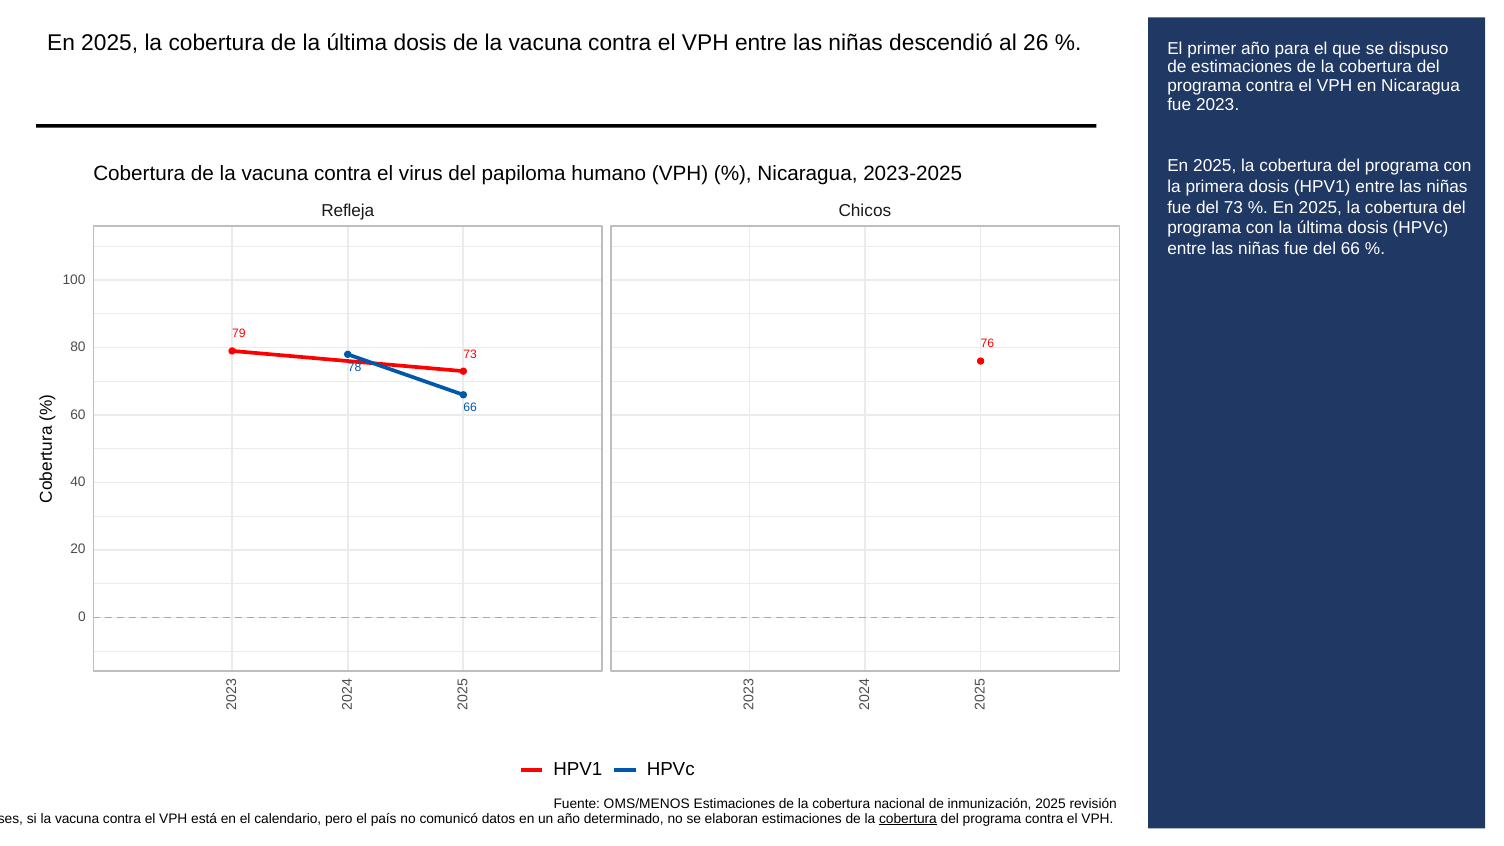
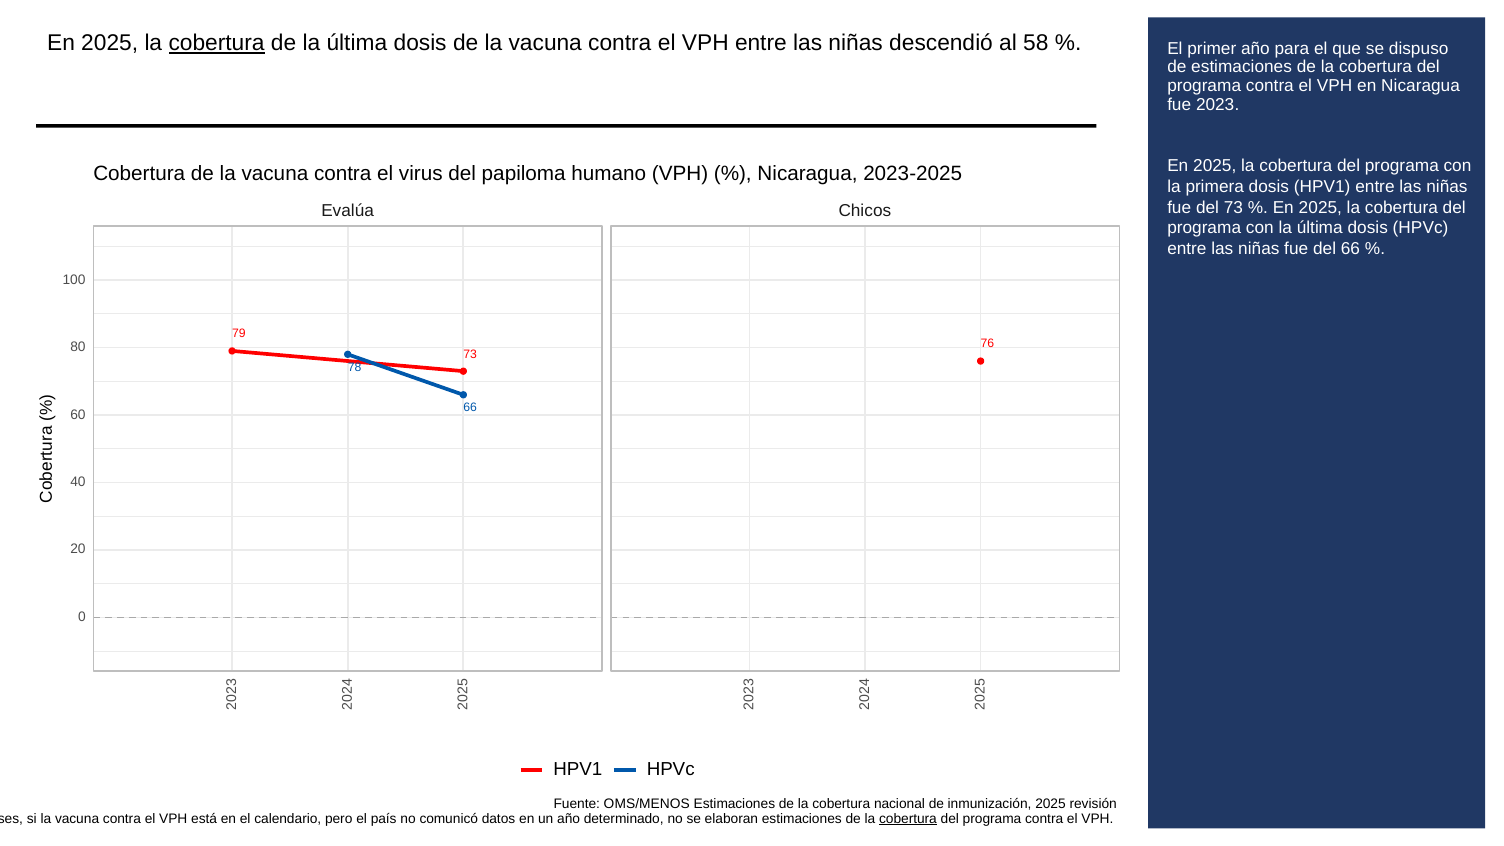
cobertura underline: none -> present (217, 43)
26: 26 -> 58 (1036, 43)
Refleja: Refleja -> Evalúa (348, 211)
